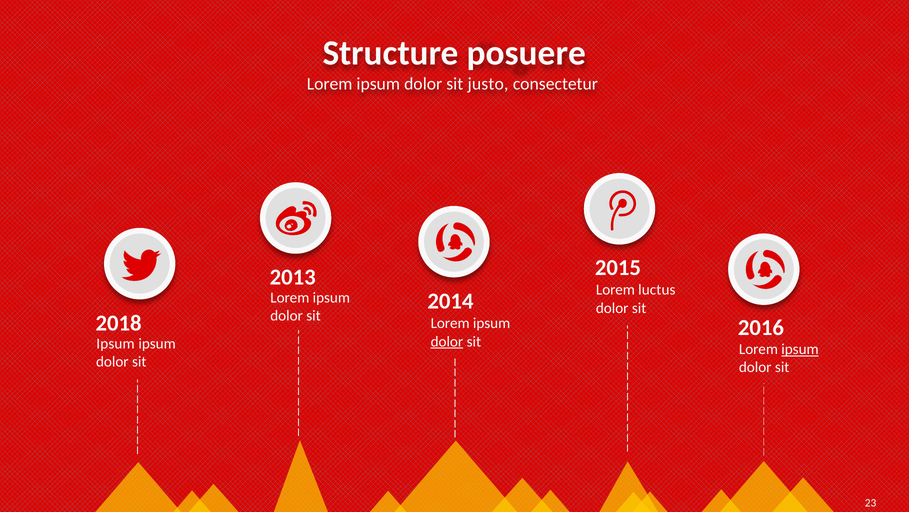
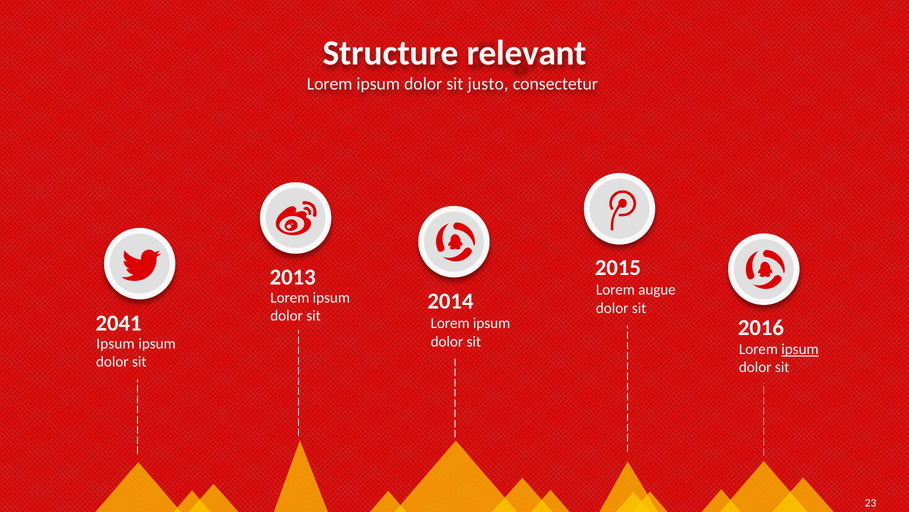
posuere: posuere -> relevant (527, 53)
luctus: luctus -> augue (657, 290)
2018: 2018 -> 2041 (119, 323)
dolor underline: present -> none (447, 341)
